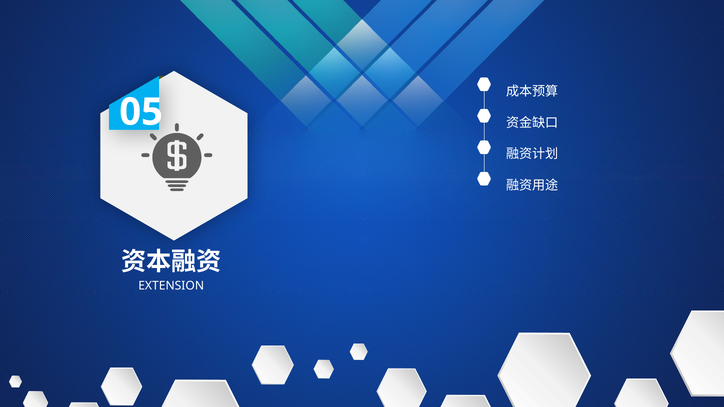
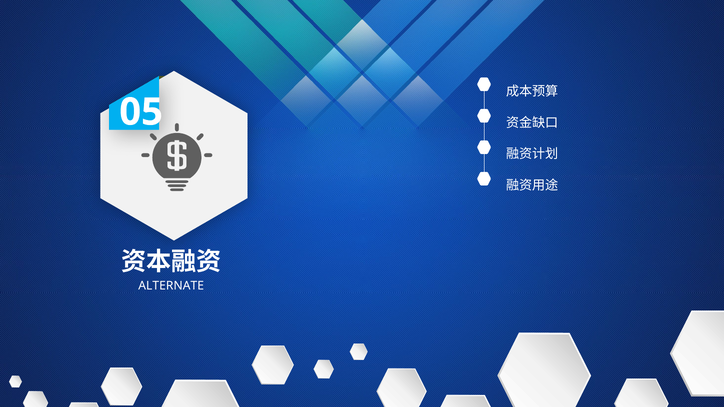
EXTENSION: EXTENSION -> ALTERNATE (171, 286)
